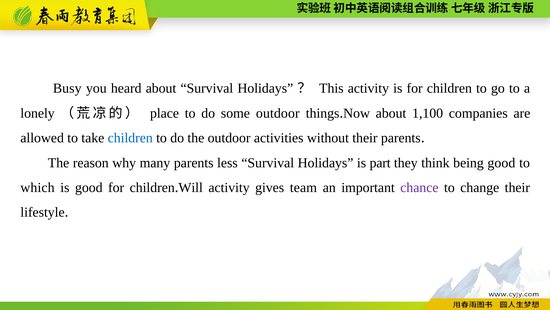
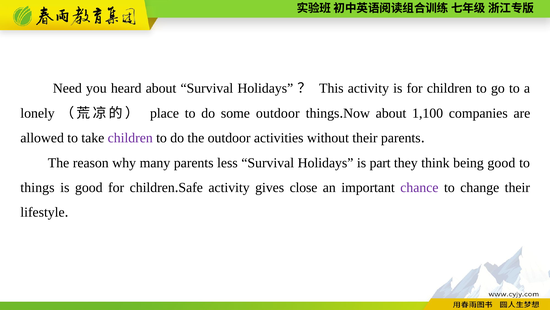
Busy: Busy -> Need (67, 88)
children colour: blue -> purple (130, 138)
which: which -> things (37, 187)
Will: Will -> Safe (191, 187)
team: team -> close (304, 187)
